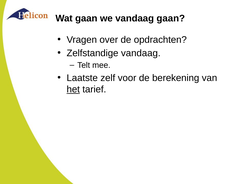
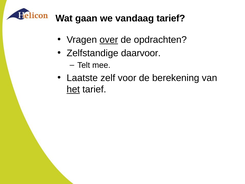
vandaag gaan: gaan -> tarief (171, 18)
over underline: none -> present (109, 40)
Zelfstandige vandaag: vandaag -> daarvoor (141, 53)
